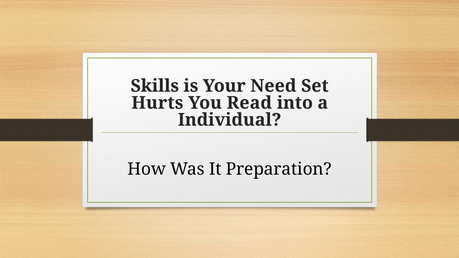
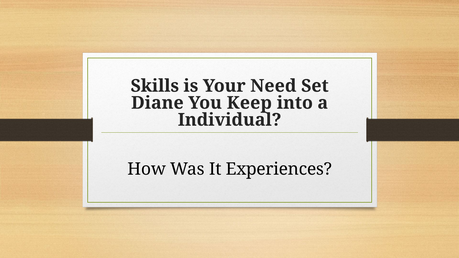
Hurts: Hurts -> Diane (157, 103)
Read: Read -> Keep (249, 103)
Preparation: Preparation -> Experiences (279, 169)
